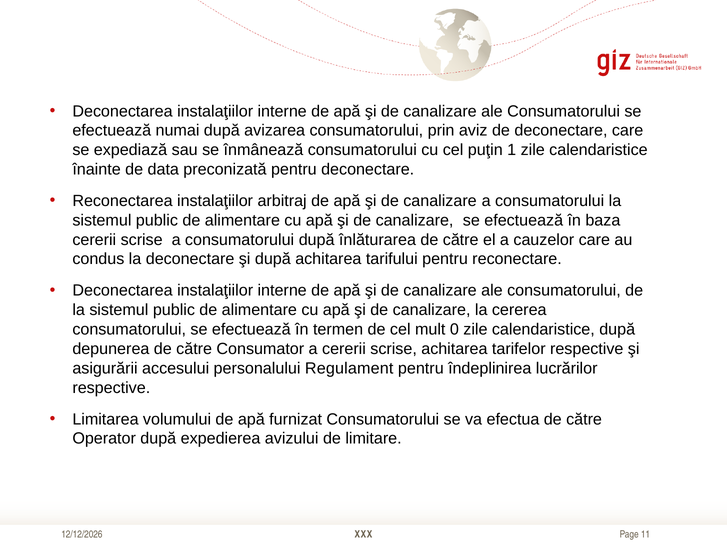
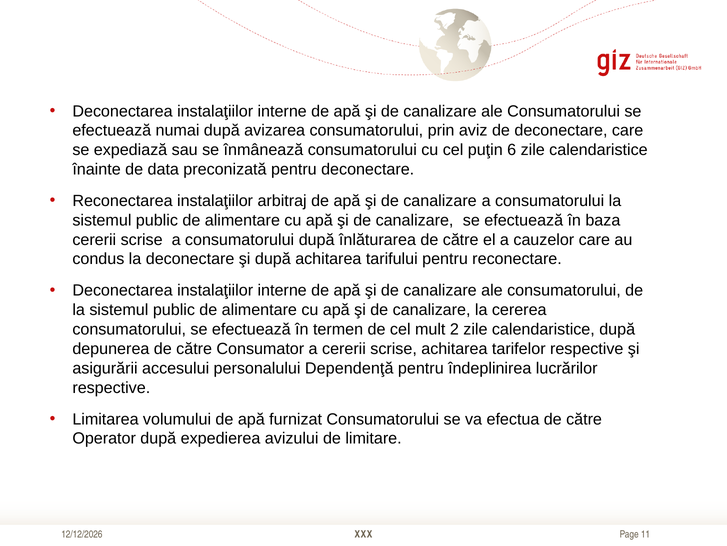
1: 1 -> 6 (512, 150)
0: 0 -> 2 (454, 329)
Regulament: Regulament -> Dependenţă (349, 368)
